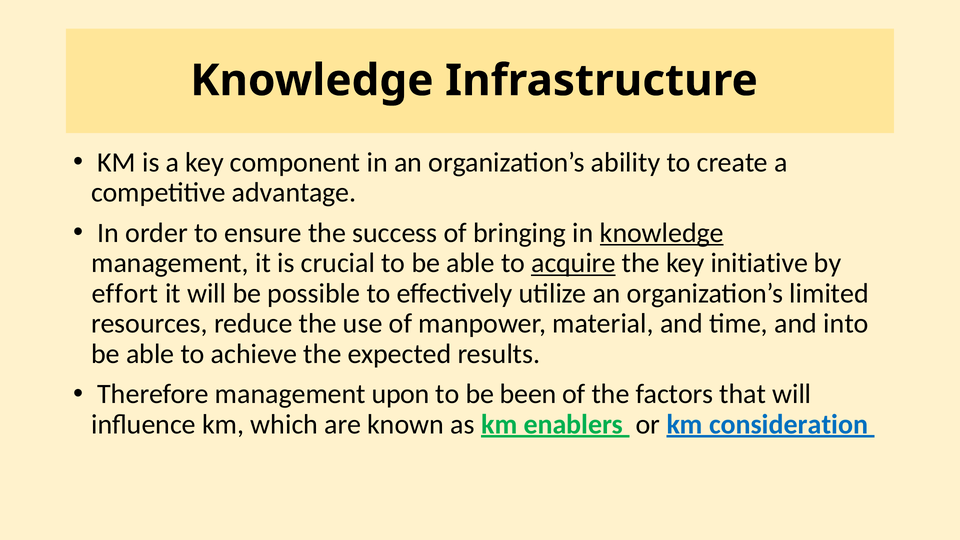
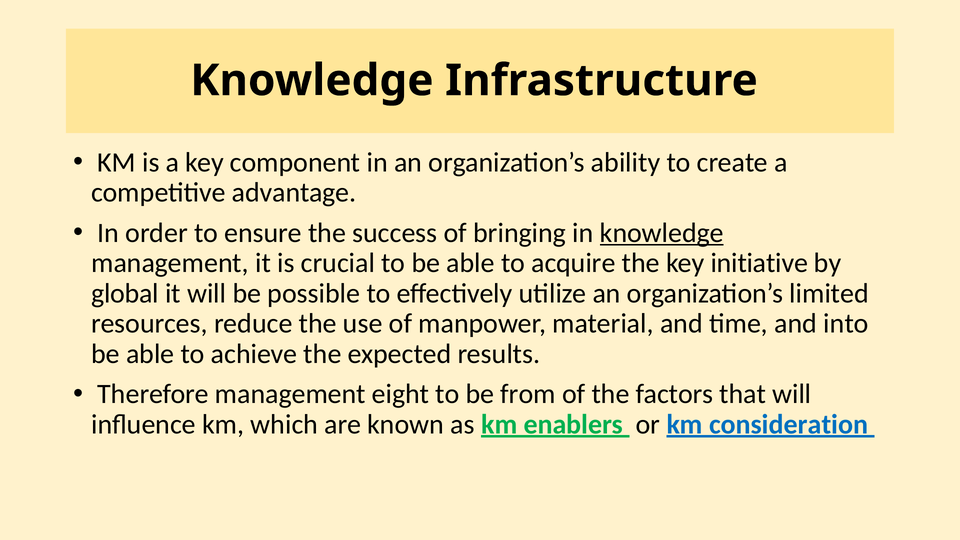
acquire underline: present -> none (573, 263)
effort: effort -> global (125, 293)
upon: upon -> eight (401, 394)
been: been -> from (528, 394)
